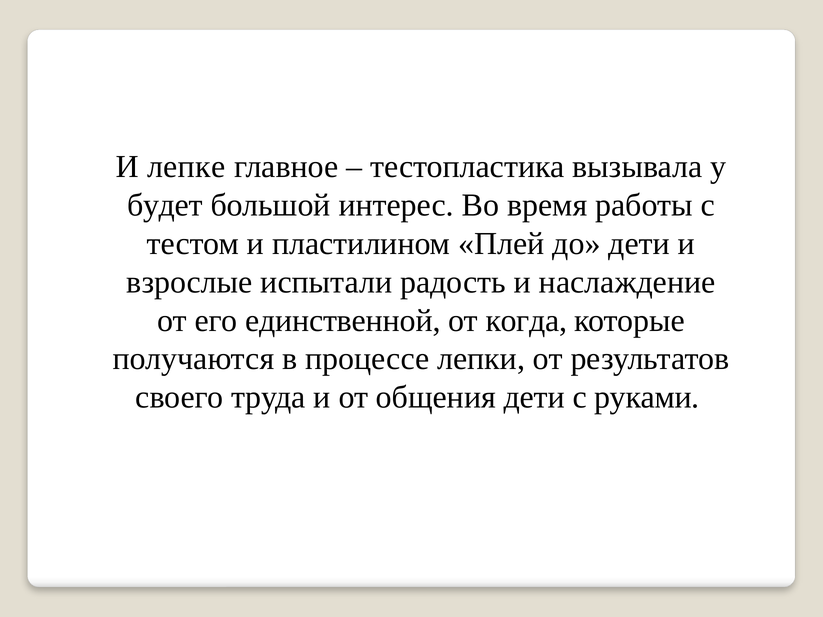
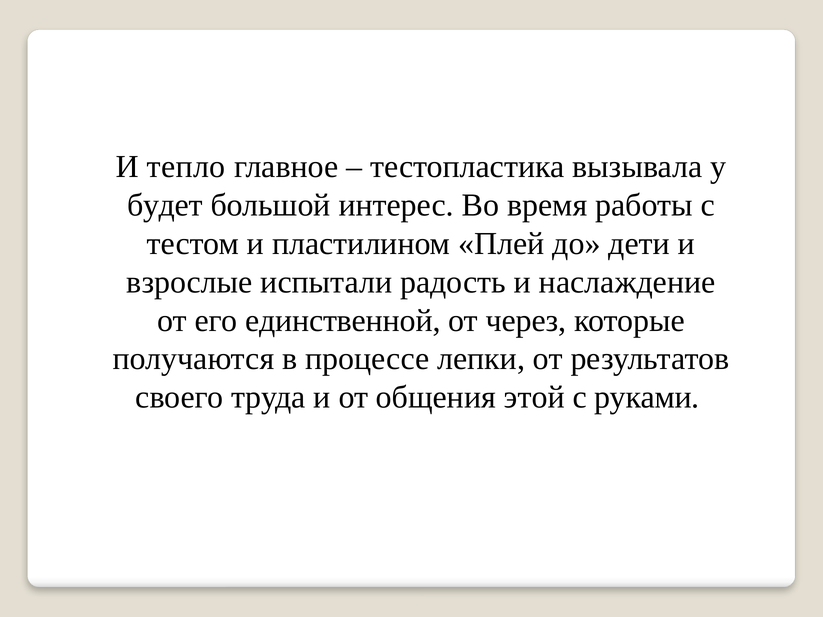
лепке: лепке -> тепло (186, 167)
когда: когда -> через (526, 321)
общения дети: дети -> этой (534, 398)
